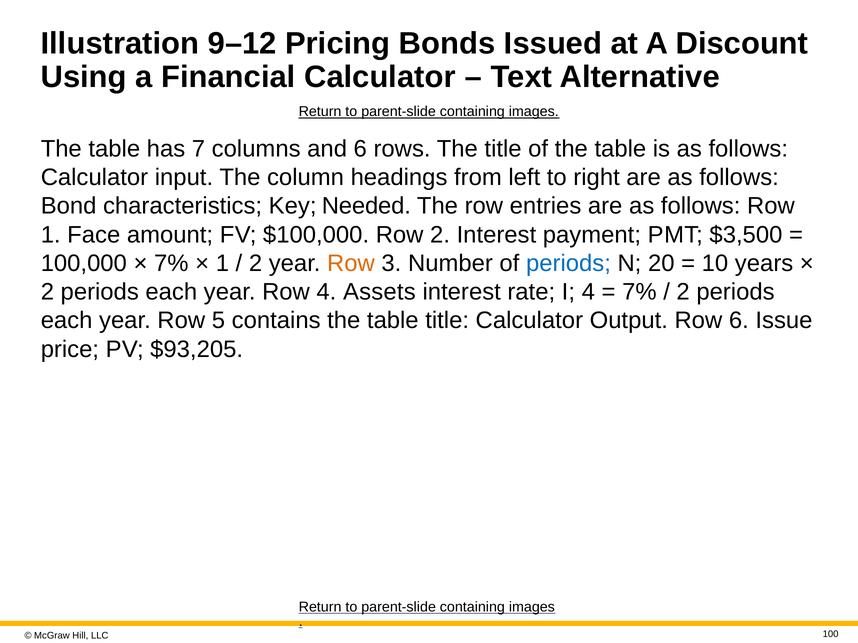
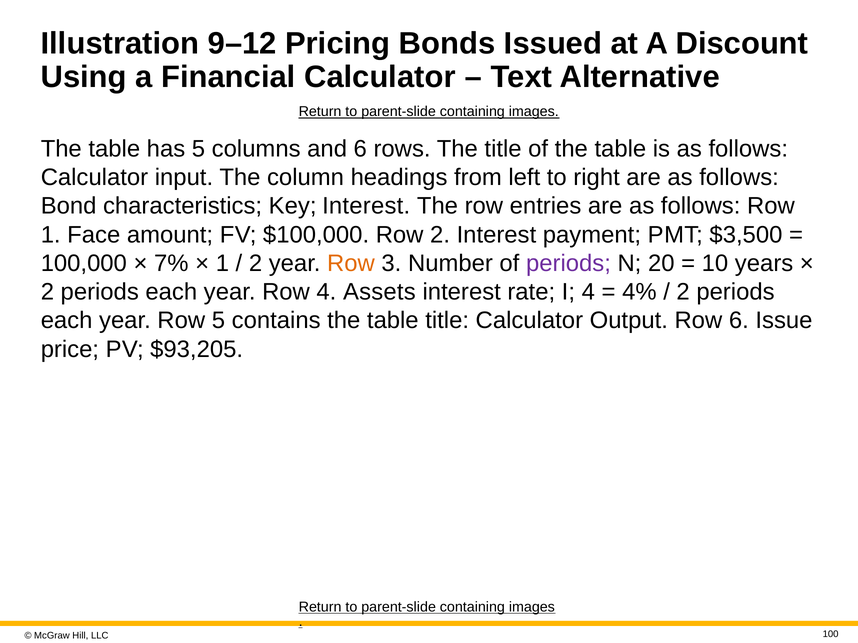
has 7: 7 -> 5 (198, 149)
Key Needed: Needed -> Interest (366, 206)
periods colour: blue -> purple (568, 264)
7%: 7% -> 4% (639, 292)
